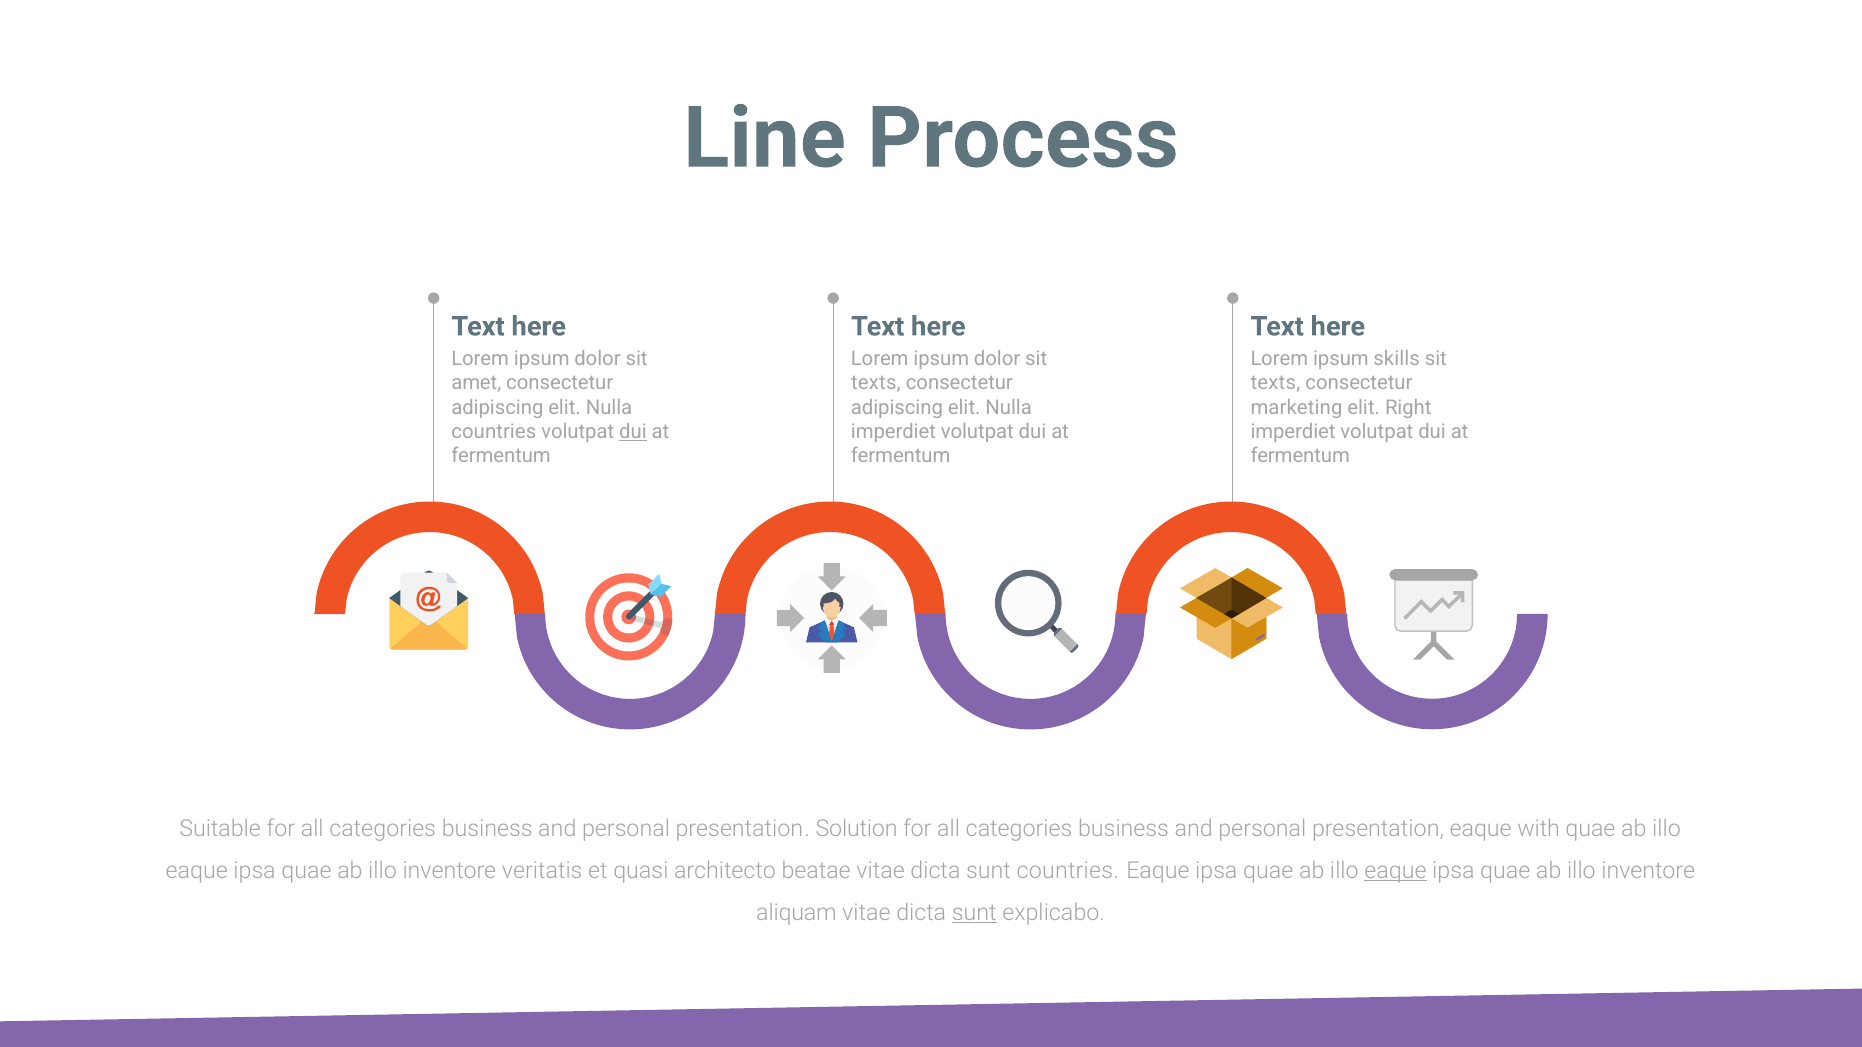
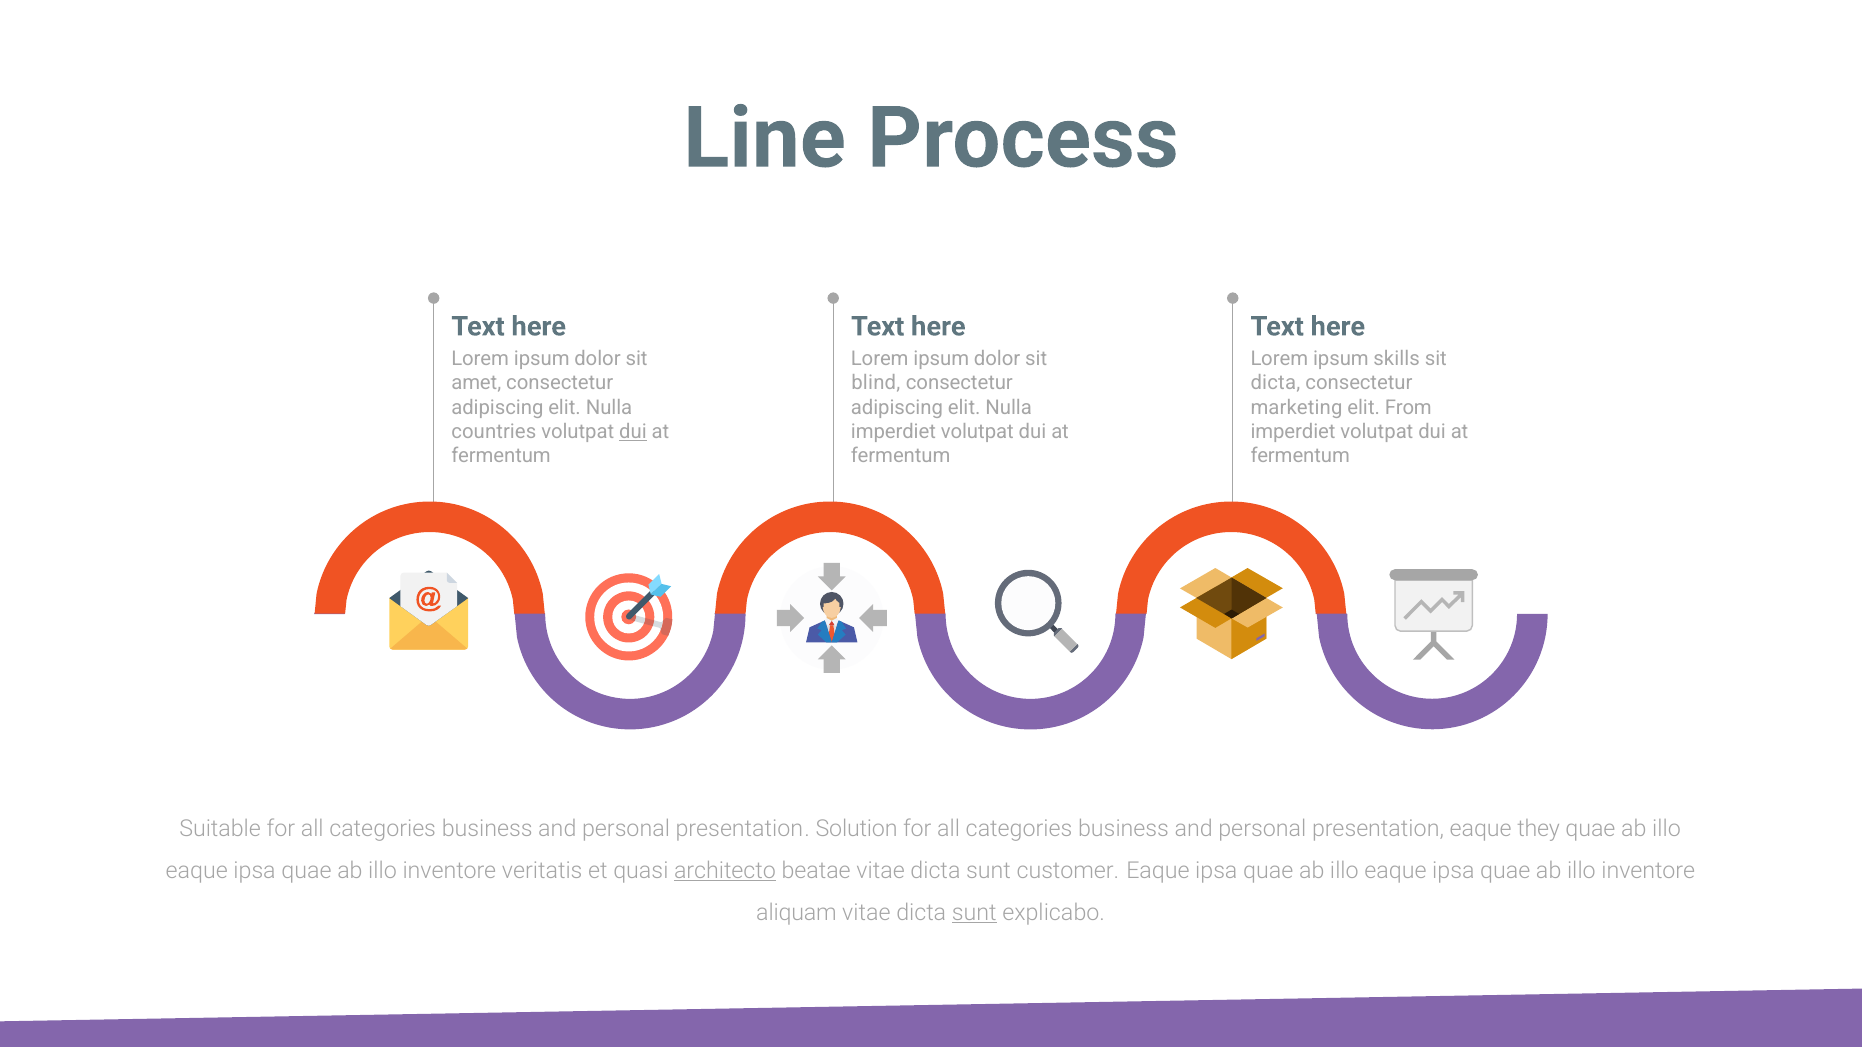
texts: texts -> blind (876, 383)
texts: texts -> dicta (1275, 383)
Right: Right -> From (1408, 407)
with: with -> they (1539, 829)
architecto underline: none -> present (725, 871)
sunt countries: countries -> customer (1068, 871)
eaque underline: present -> none (1395, 871)
